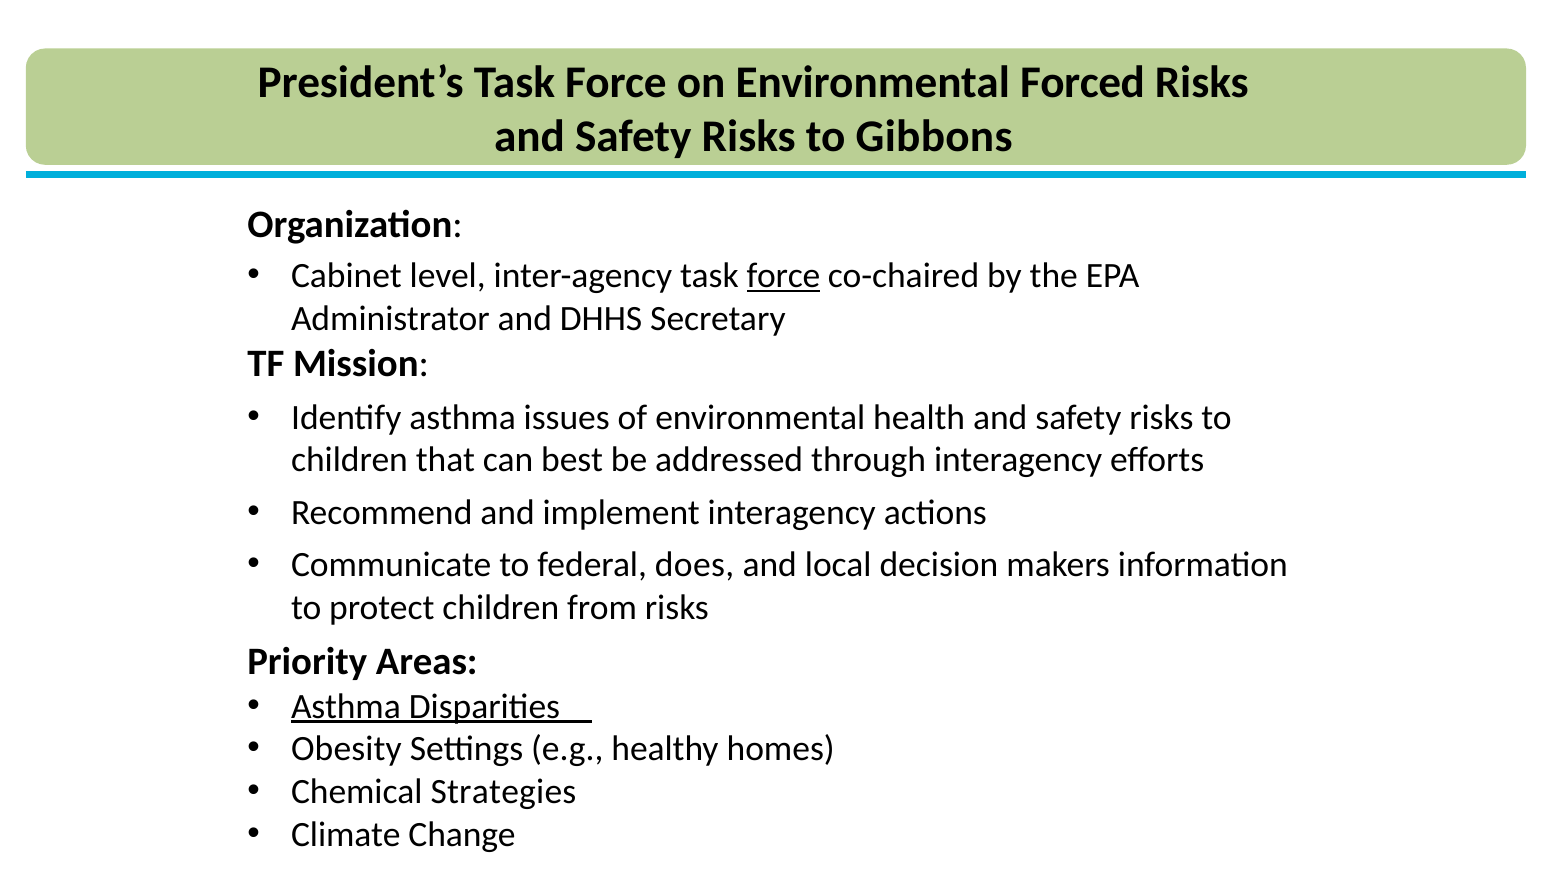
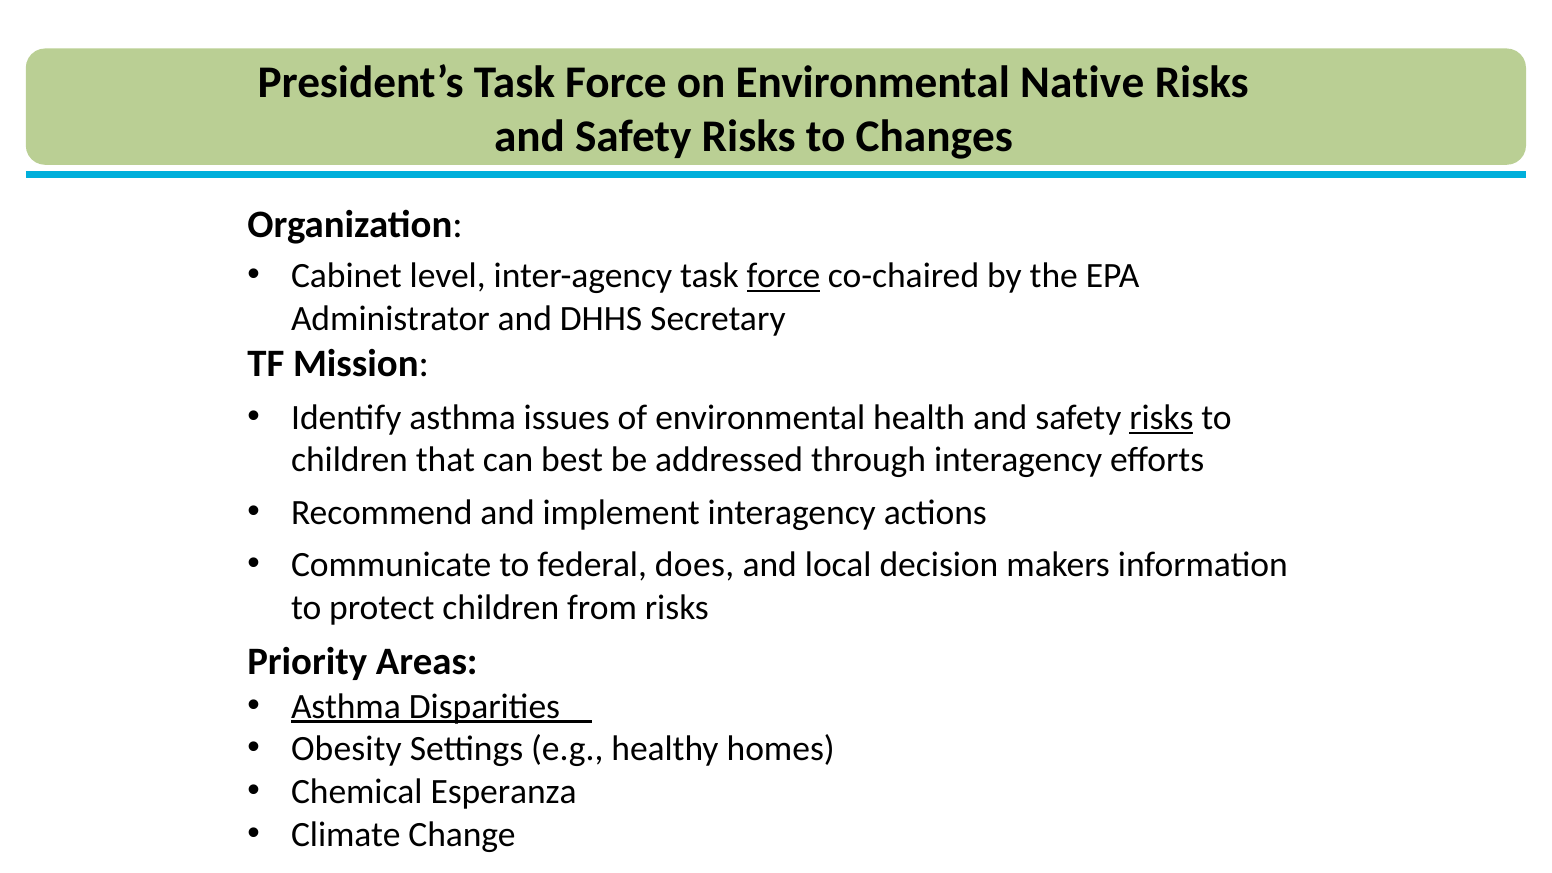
Forced: Forced -> Native (1082, 82)
Gibbons: Gibbons -> Changes (934, 137)
risks underline: none -> present (1161, 417)
Strategies: Strategies -> Esperanza (504, 792)
